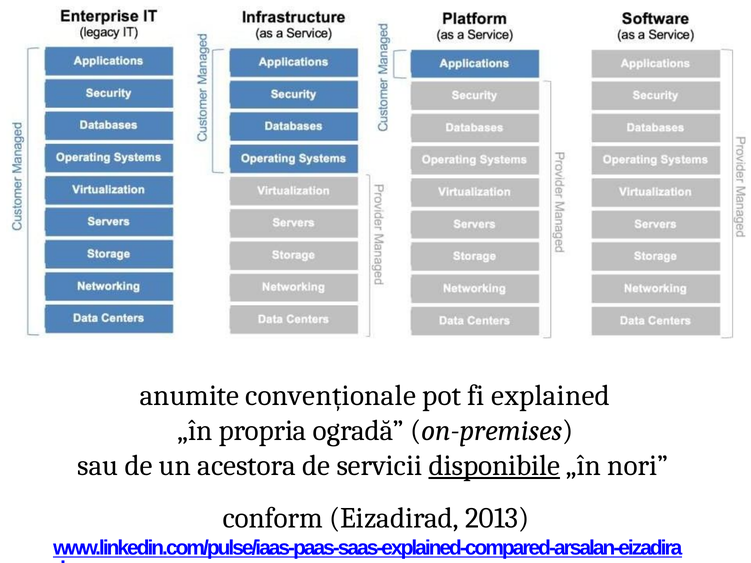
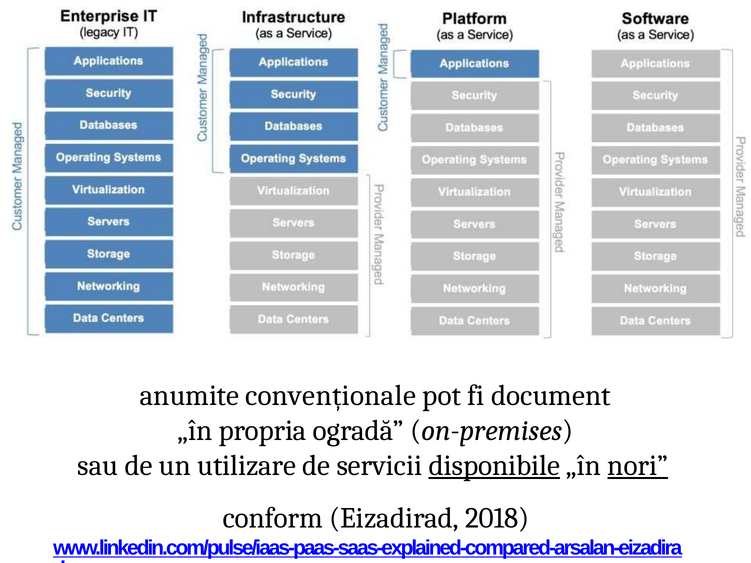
explained: explained -> document (551, 396)
acestora: acestora -> utilizare (247, 466)
nori underline: none -> present (638, 466)
2013: 2013 -> 2018 (497, 518)
